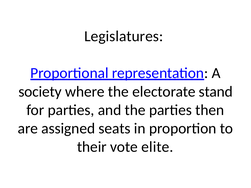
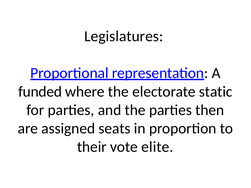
society: society -> funded (40, 92)
stand: stand -> static (216, 92)
